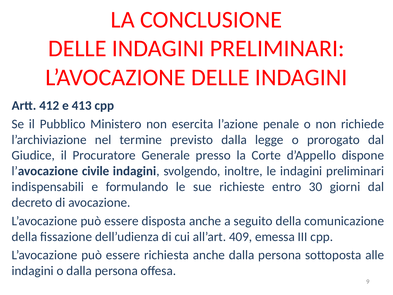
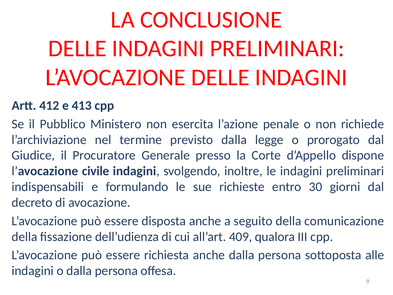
emessa: emessa -> qualora (275, 237)
